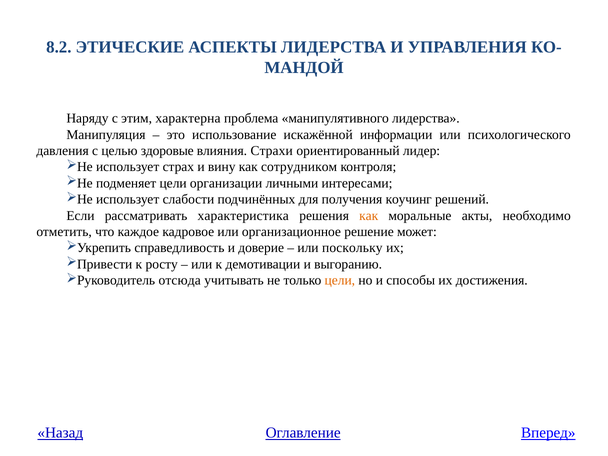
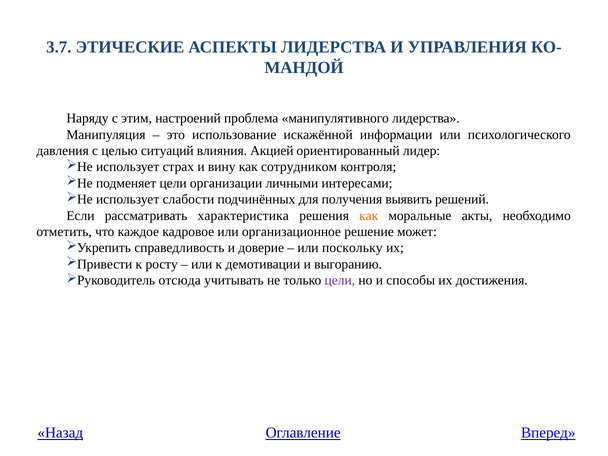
8.2: 8.2 -> 3.7 (59, 47)
характерна: характерна -> настроений (188, 118)
здоровые: здоровые -> ситуаций (167, 151)
Страхи: Страхи -> Акцией (272, 151)
коучинг: коучинг -> выявить (409, 199)
цели colour: orange -> purple (340, 280)
